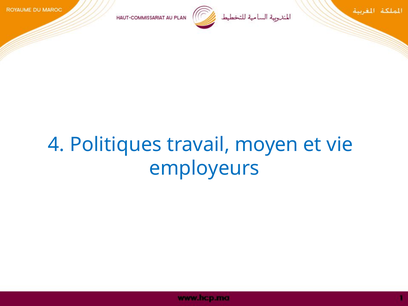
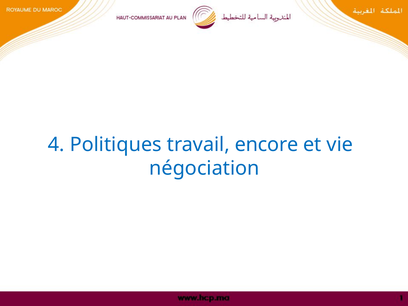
moyen: moyen -> encore (267, 145)
employeurs: employeurs -> négociation (204, 168)
